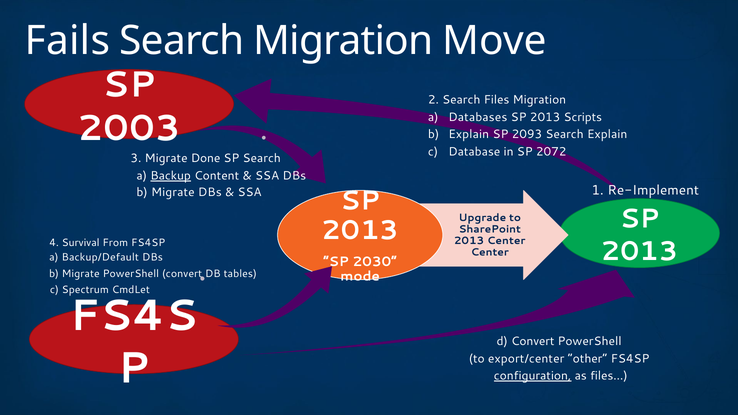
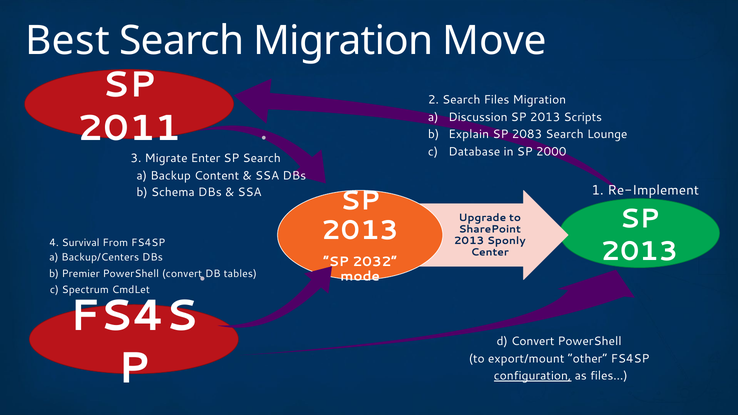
Fails: Fails -> Best (67, 41)
Databases: Databases -> Discussion (478, 117)
2003: 2003 -> 2011 (129, 128)
2093: 2093 -> 2083 (527, 134)
Search Explain: Explain -> Lounge (607, 134)
2072: 2072 -> 2000 (551, 152)
Done: Done -> Enter (206, 159)
Backup underline: present -> none (171, 176)
Migrate: Migrate -> Schema (173, 193)
2013 Center: Center -> Sponly (506, 241)
Backup/Default: Backup/Default -> Backup/Centers (100, 257)
2030: 2030 -> 2032 (375, 262)
Migrate: Migrate -> Premier (81, 274)
export/center: export/center -> export/mount (526, 359)
